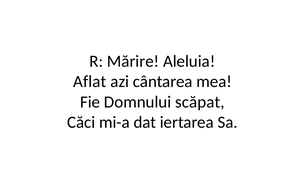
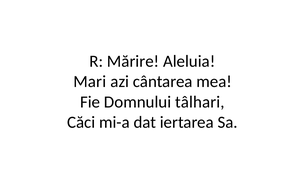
Aflat: Aflat -> Mari (90, 81)
scăpat: scăpat -> tâlhari (200, 102)
